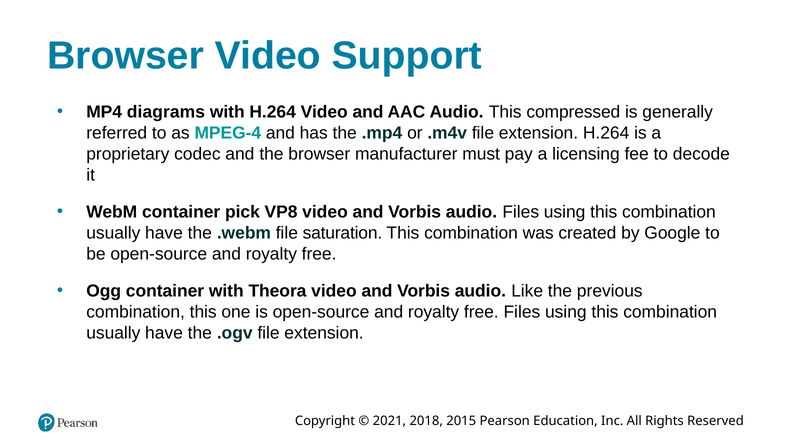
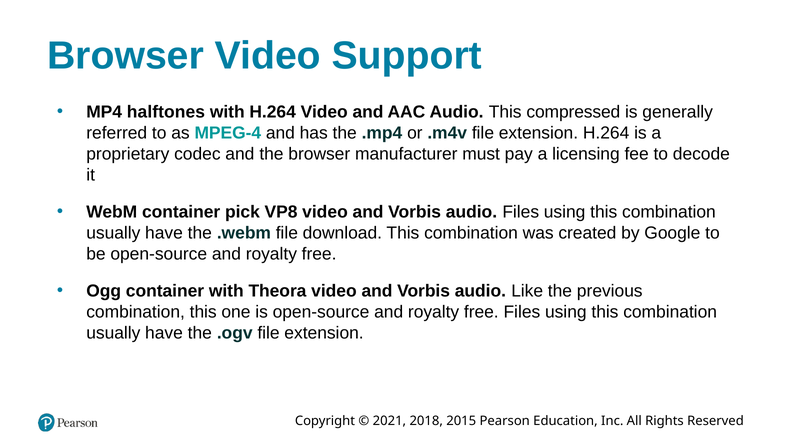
diagrams: diagrams -> halftones (166, 112)
saturation: saturation -> download (342, 233)
